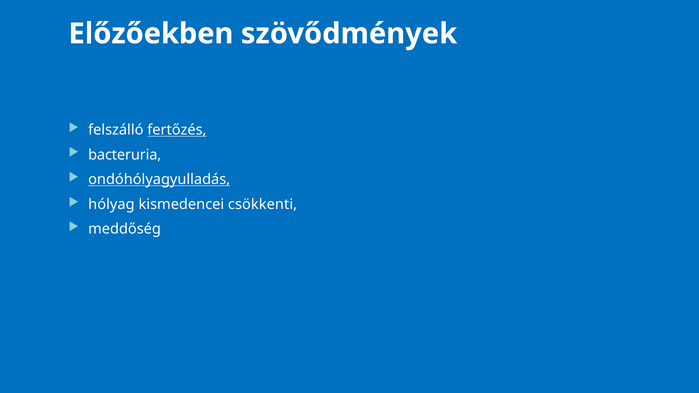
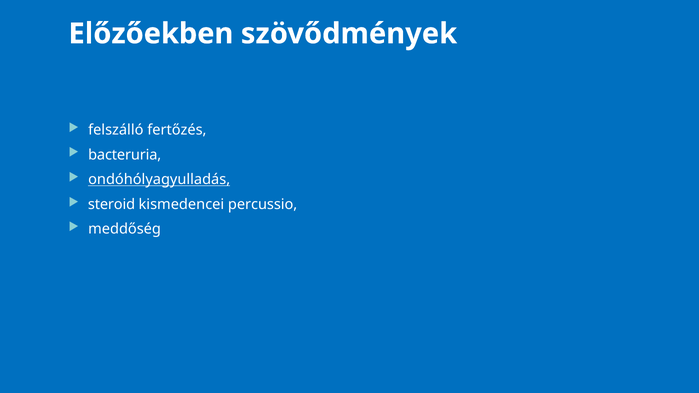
fertőzés underline: present -> none (177, 130)
hólyag: hólyag -> steroid (112, 204)
csökkenti: csökkenti -> percussio (263, 204)
